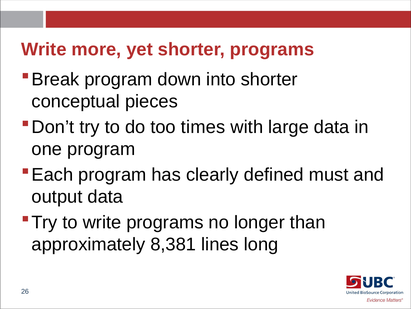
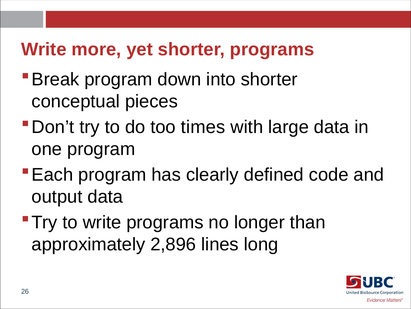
must: must -> code (329, 174)
8,381: 8,381 -> 2,896 (173, 244)
